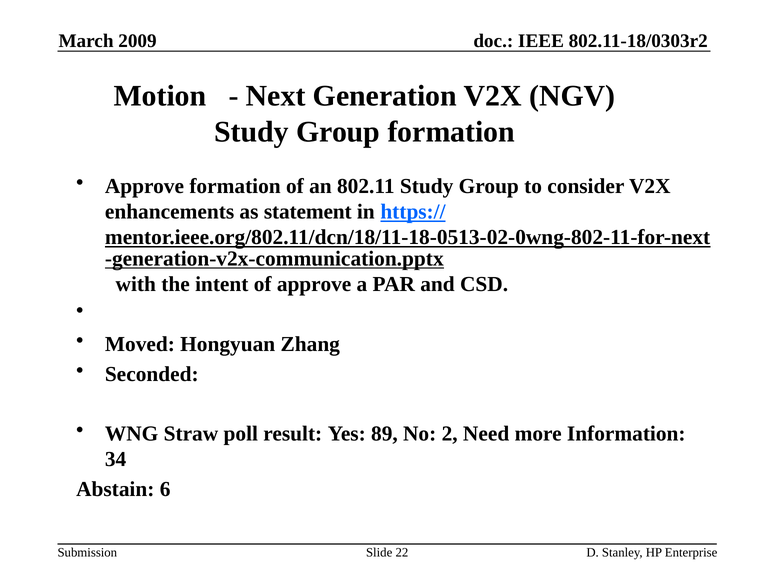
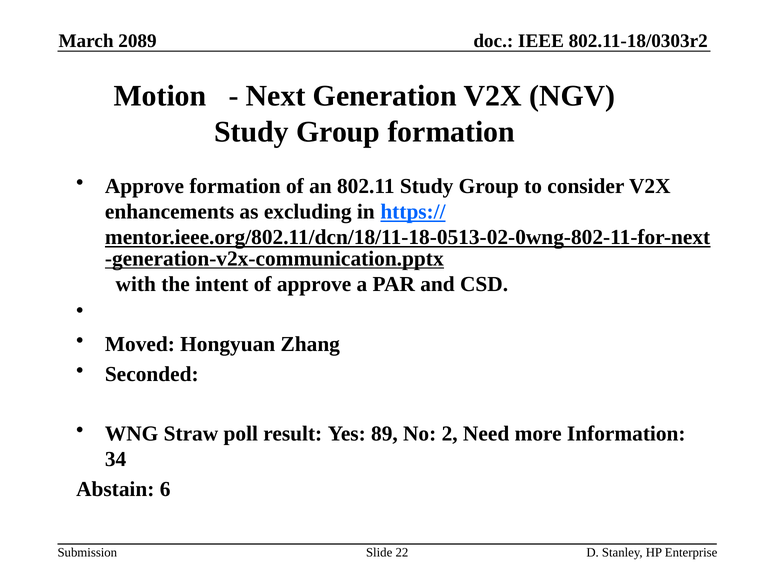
2009: 2009 -> 2089 (137, 41)
statement: statement -> excluding (308, 212)
